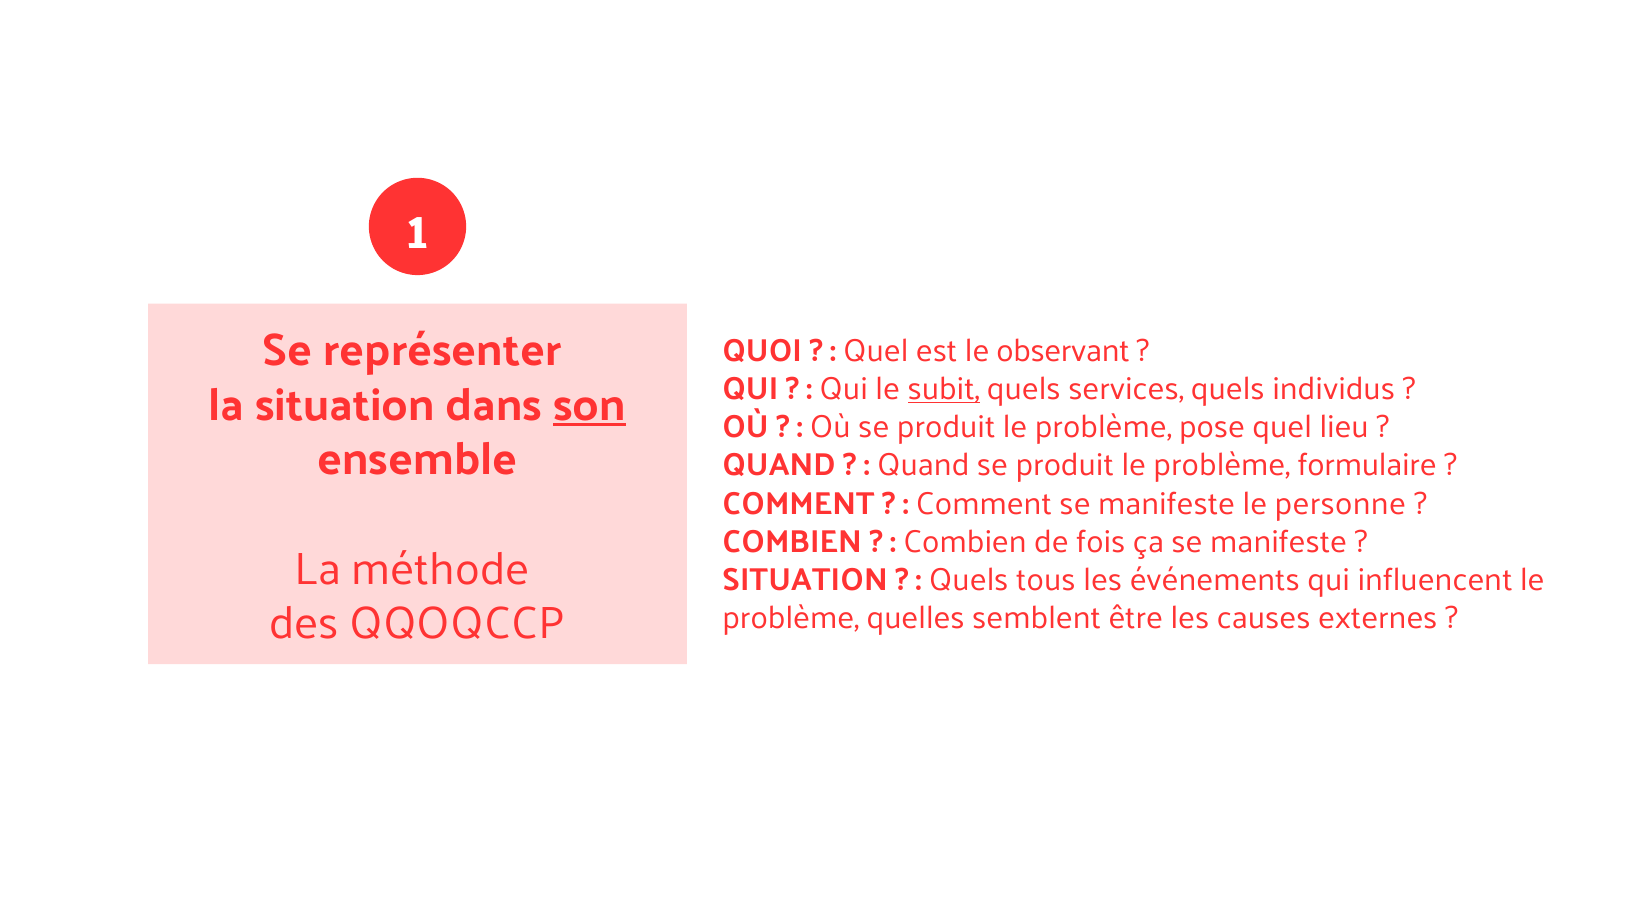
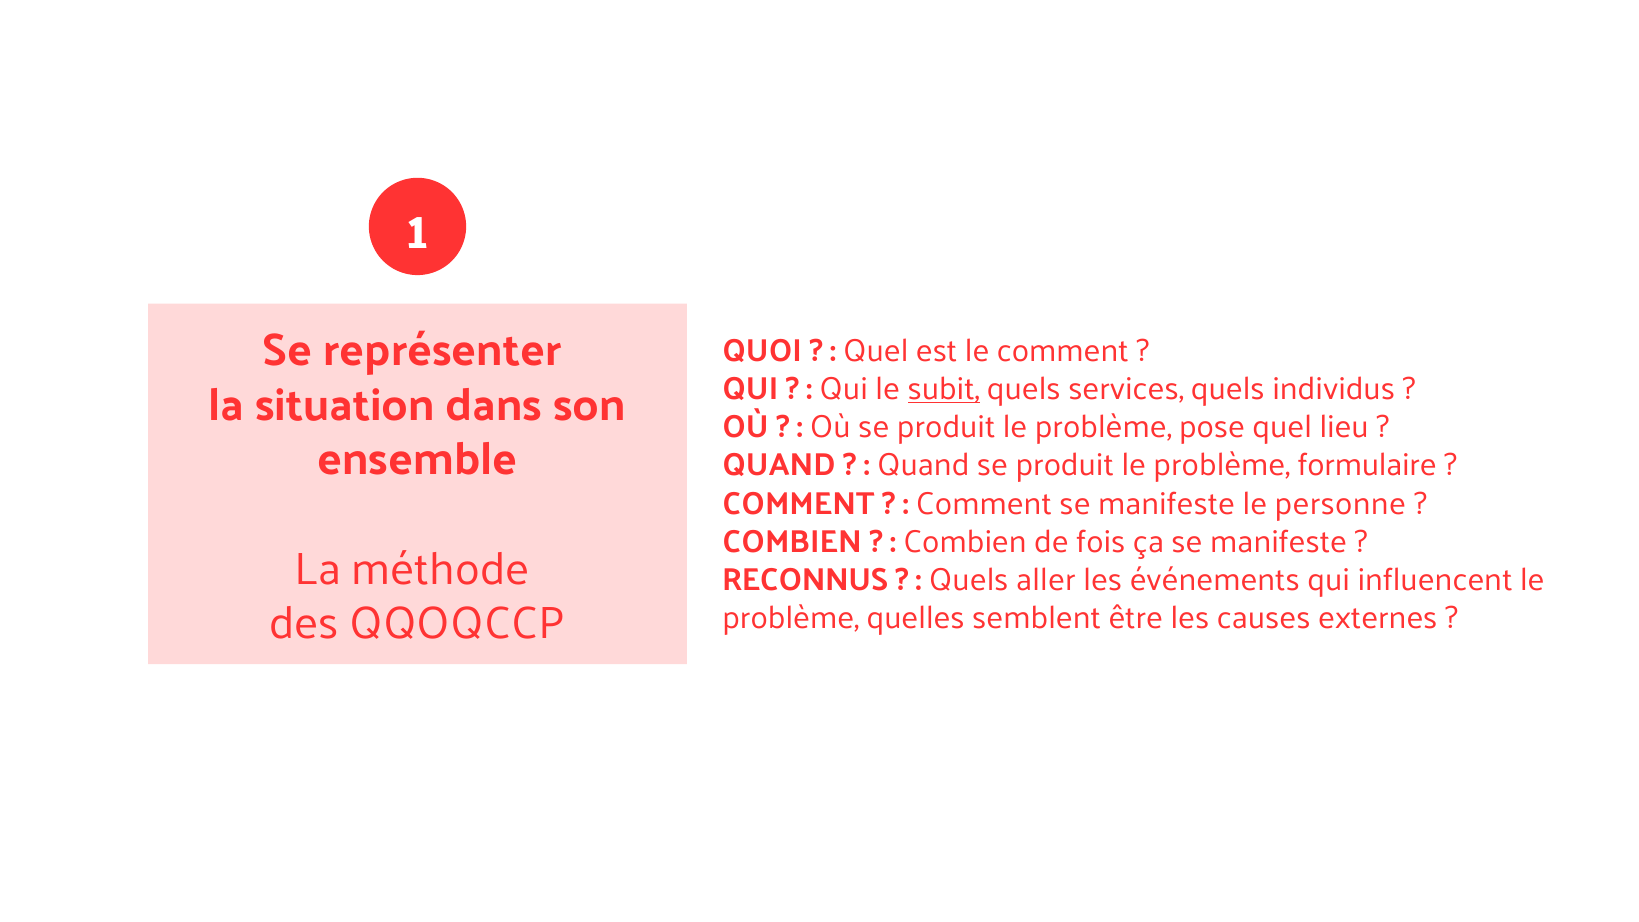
le observant: observant -> comment (1063, 351)
son underline: present -> none (590, 405)
SITUATION: SITUATION -> RECONNUS (805, 580)
tous: tous -> aller (1046, 580)
